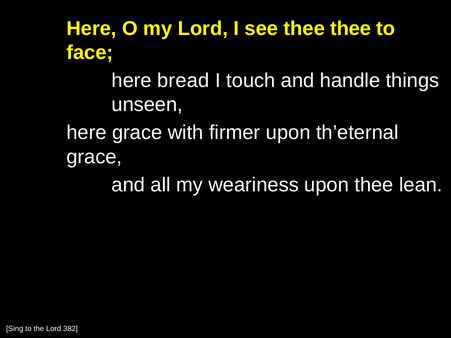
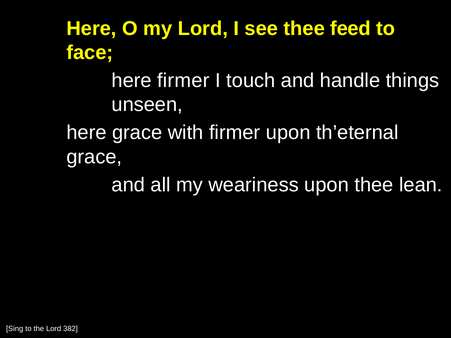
thee thee: thee -> feed (351, 29)
here bread: bread -> firmer (183, 81)
